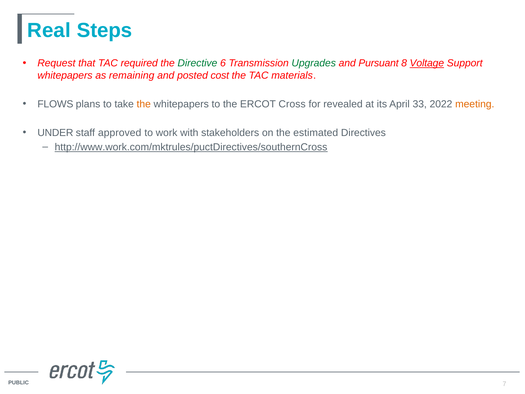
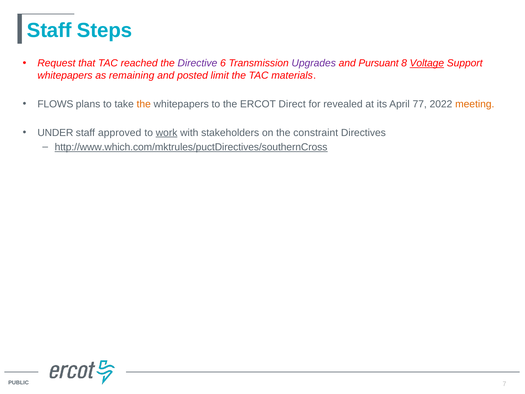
Real: Real -> Staff (49, 30)
required: required -> reached (139, 63)
Directive colour: green -> purple (197, 63)
Upgrades colour: green -> purple (314, 63)
cost: cost -> limit (220, 75)
Cross: Cross -> Direct (292, 104)
33: 33 -> 77 (420, 104)
work underline: none -> present (167, 133)
estimated: estimated -> constraint (316, 133)
http://www.work.com/mktrules/puctDirectives/southernCross: http://www.work.com/mktrules/puctDirectives/southernCross -> http://www.which.com/mktrules/puctDirectives/southernCross (191, 147)
